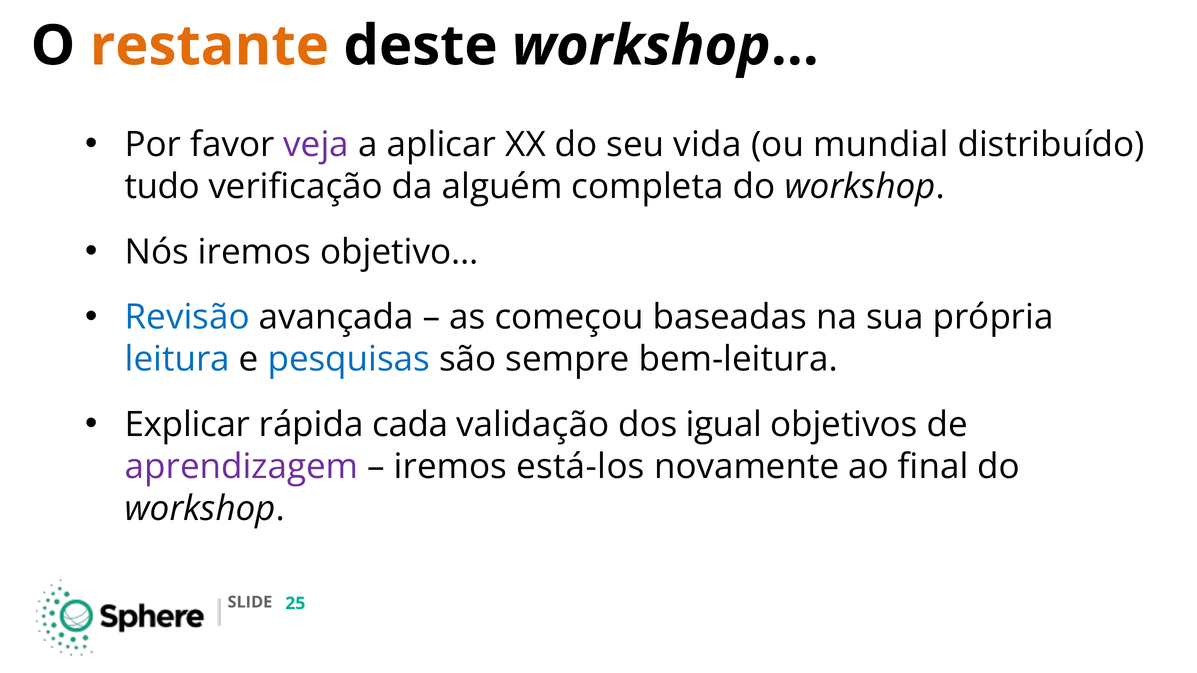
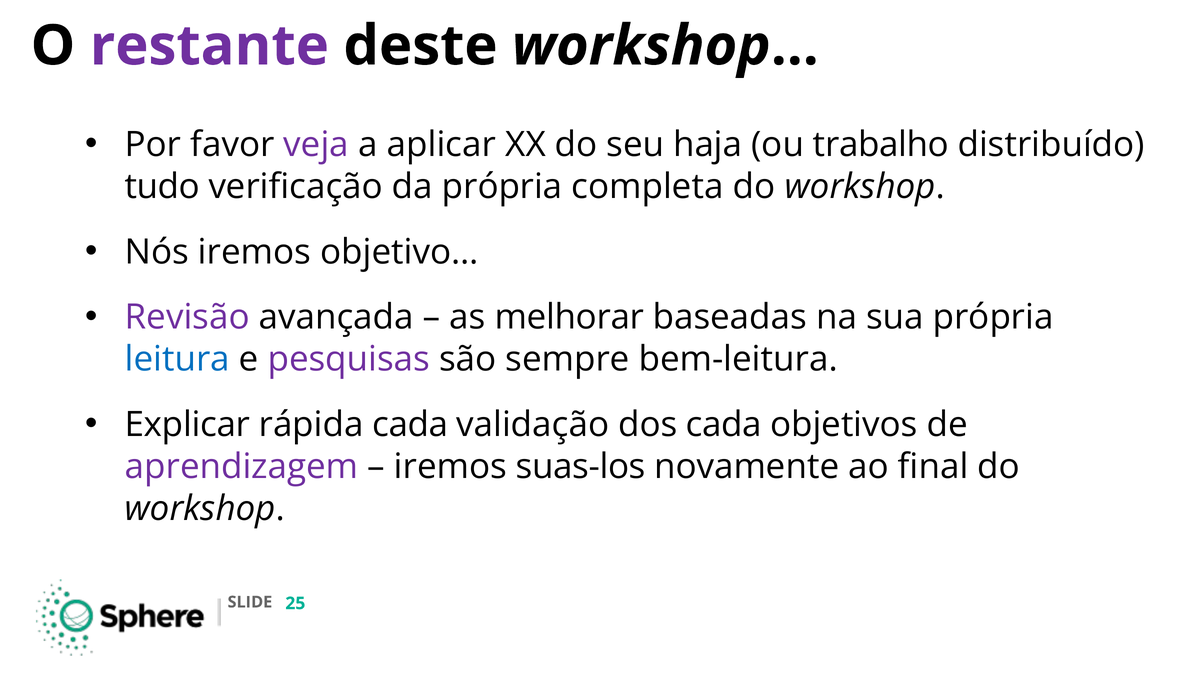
restante colour: orange -> purple (209, 46)
vida: vida -> haja (708, 145)
mundial: mundial -> trabalho (881, 145)
da alguém: alguém -> própria (502, 187)
Revisão colour: blue -> purple (187, 317)
começou: começou -> melhorar (569, 317)
pesquisas colour: blue -> purple (349, 360)
dos igual: igual -> cada (724, 425)
está-los: está-los -> suas-los (581, 467)
